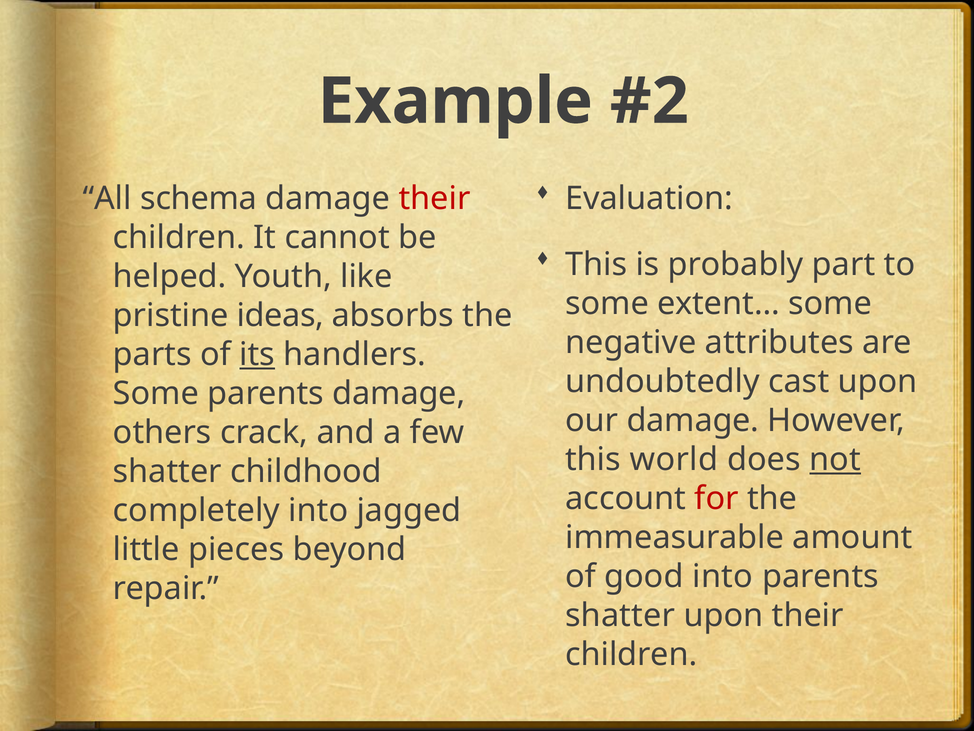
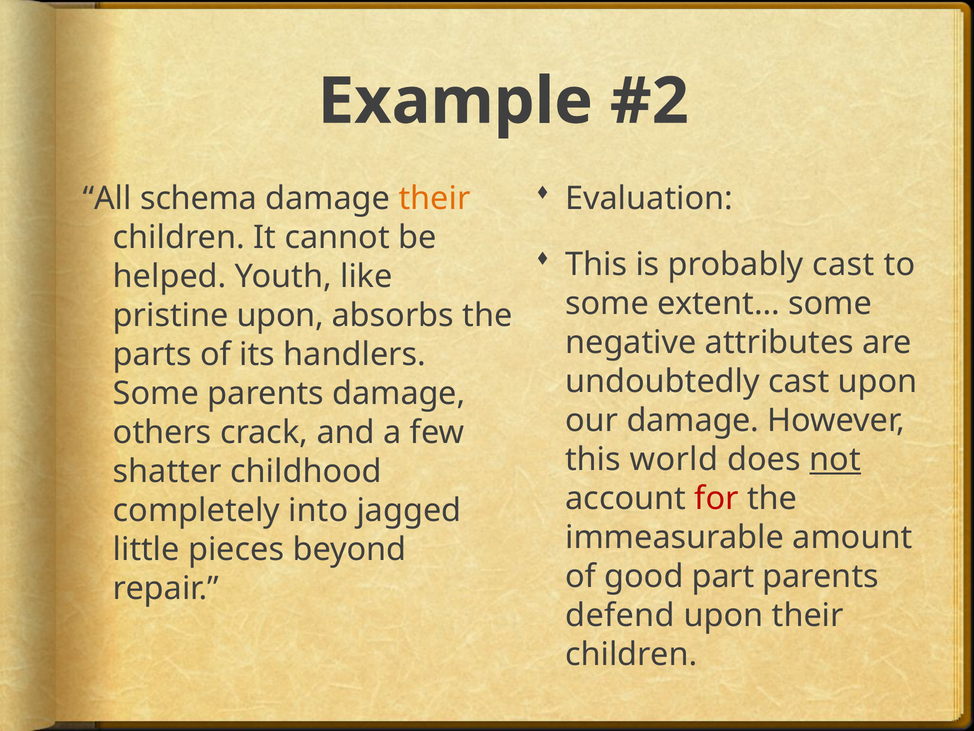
their colour: red -> orange (435, 198)
probably part: part -> cast (844, 265)
pristine ideas: ideas -> upon (280, 315)
its underline: present -> none (257, 354)
good into: into -> part (723, 576)
shatter: shatter -> defend (620, 615)
